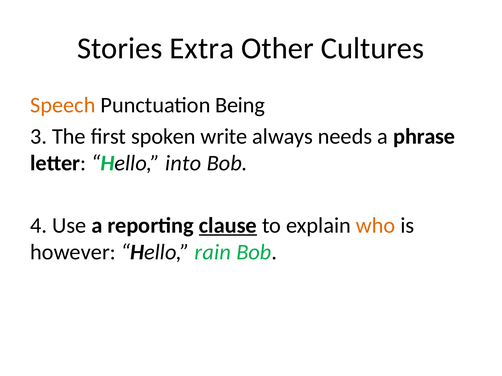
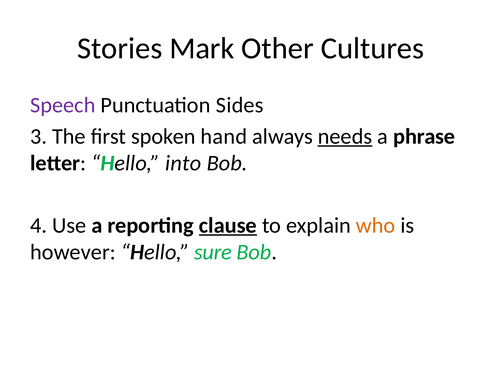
Extra: Extra -> Mark (202, 49)
Speech colour: orange -> purple (63, 105)
Being: Being -> Sides (240, 105)
write: write -> hand (224, 137)
needs underline: none -> present (345, 137)
rain: rain -> sure (213, 253)
